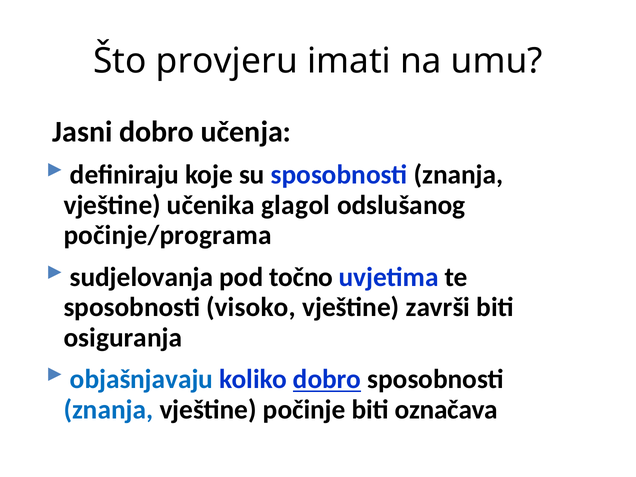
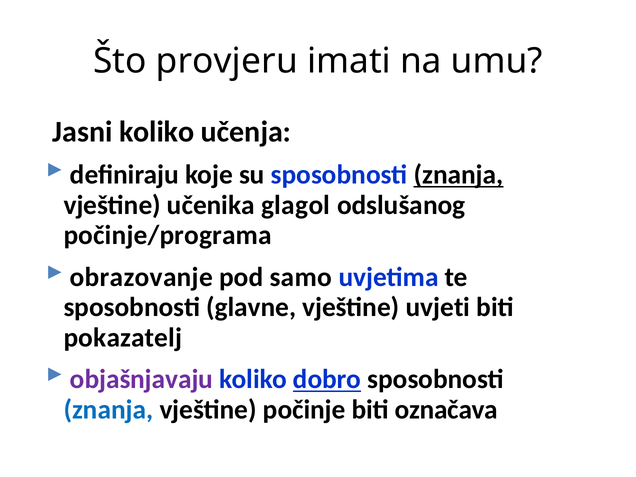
Jasni dobro: dobro -> koliko (157, 132)
znanja underline: none -> present (458, 175)
sudjelovanja: sudjelovanja -> obrazovanje (141, 277)
točno: točno -> samo (301, 277)
visoko: visoko -> glavne (251, 307)
završi: završi -> uvjeti (438, 307)
osiguranja: osiguranja -> pokazatelj (123, 338)
objašnjavaju colour: blue -> purple (142, 379)
